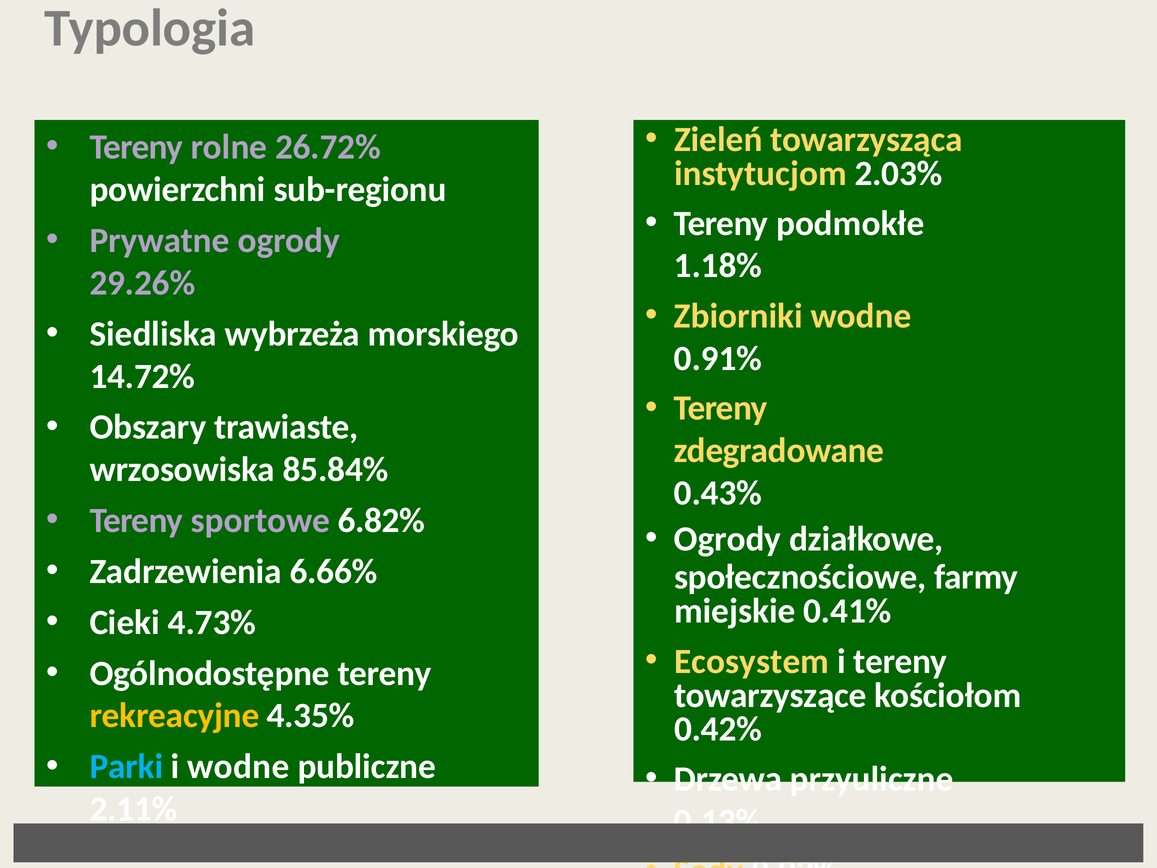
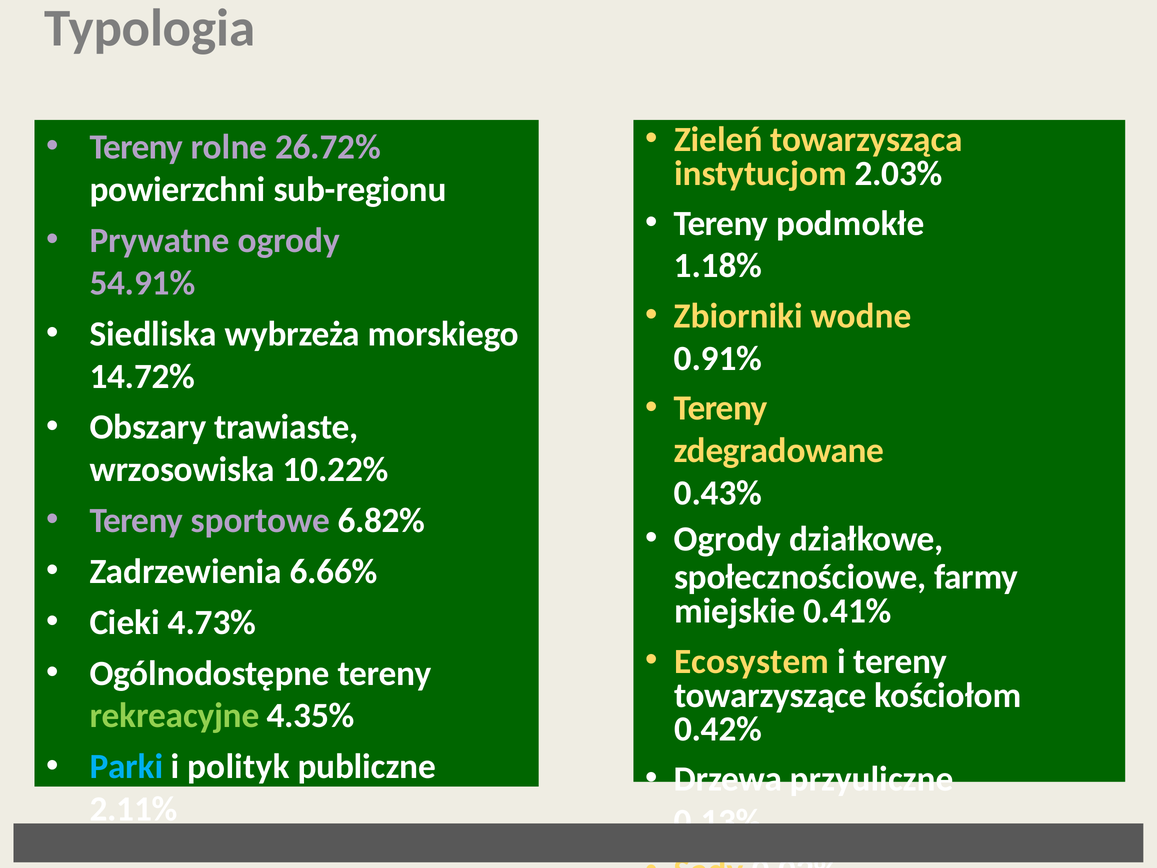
29.26%: 29.26% -> 54.91% (142, 283)
85.84%: 85.84% -> 10.22% (336, 470)
rekreacyjne colour: yellow -> light green (174, 716)
i wodne: wodne -> polityk (238, 767)
